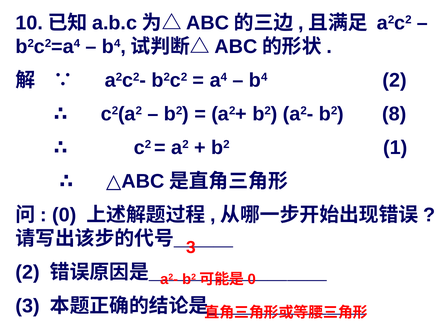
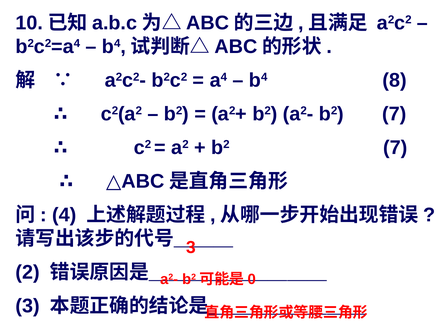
b4 2: 2 -> 8 (395, 80)
a2- b2 8: 8 -> 7 (394, 114)
1: 1 -> 7 (395, 147)
0: 0 -> 4 (64, 215)
